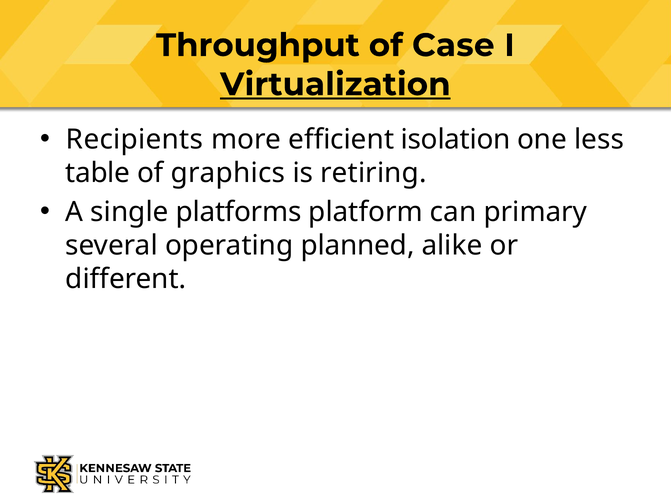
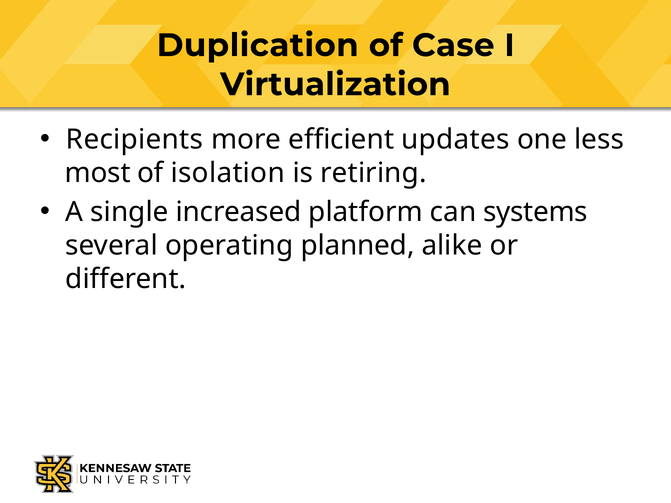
Throughput: Throughput -> Duplication (258, 45)
Virtualization underline: present -> none (335, 84)
isolation: isolation -> updates (455, 140)
table: table -> most (98, 173)
graphics: graphics -> isolation (228, 173)
platforms: platforms -> increased (239, 212)
primary: primary -> systems (535, 212)
